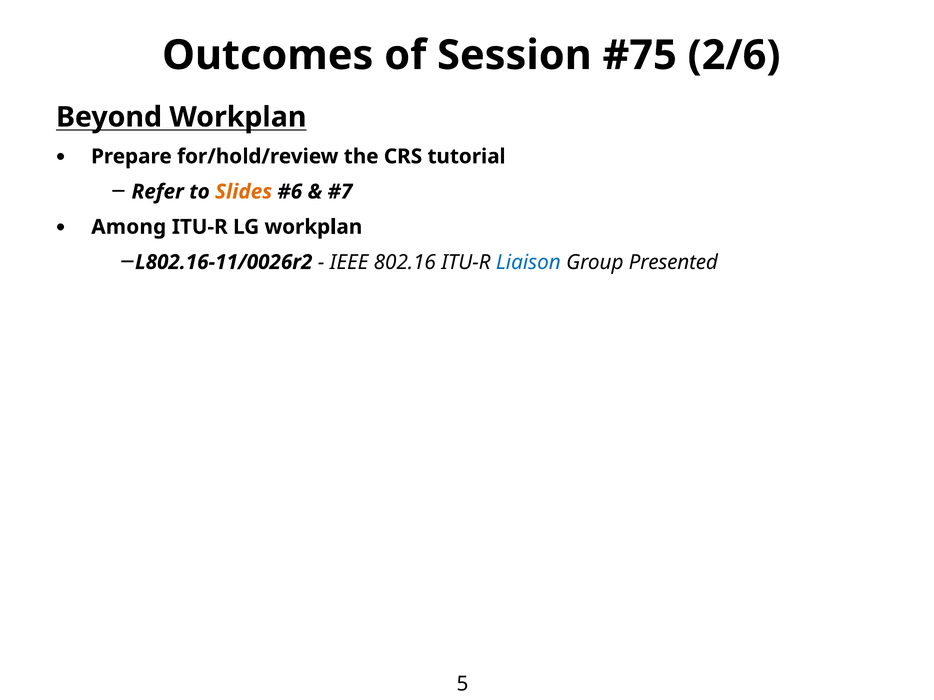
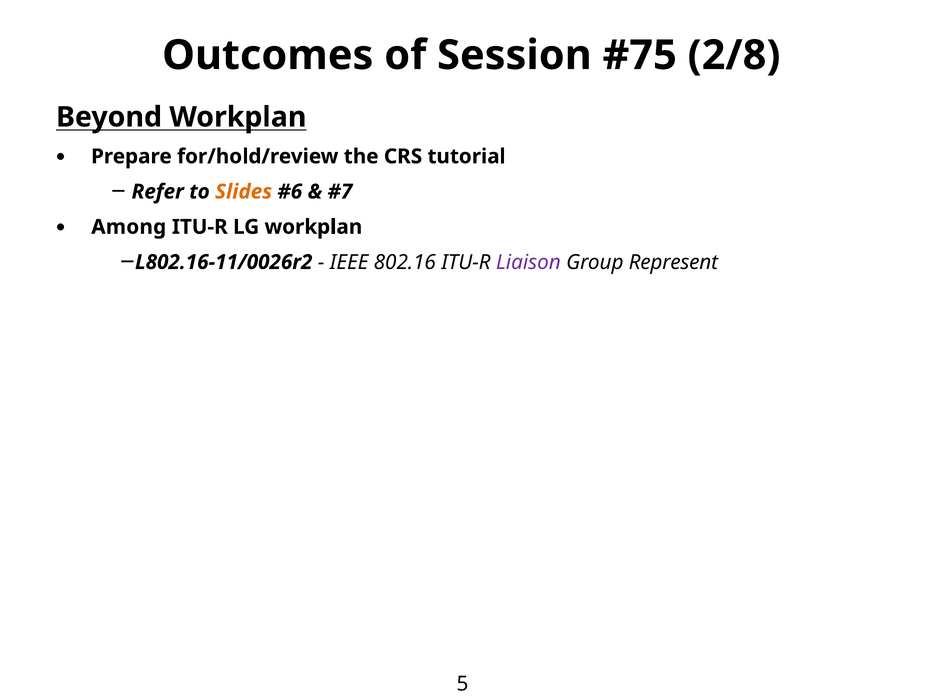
2/6: 2/6 -> 2/8 (734, 55)
Liaison colour: blue -> purple (528, 262)
Presented: Presented -> Represent (673, 262)
